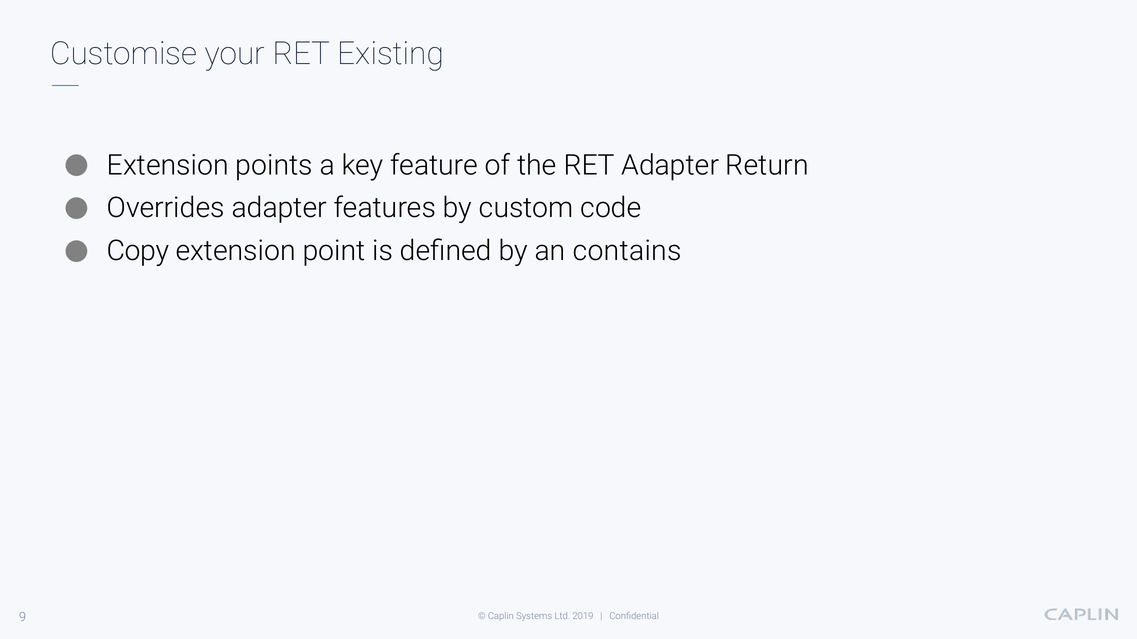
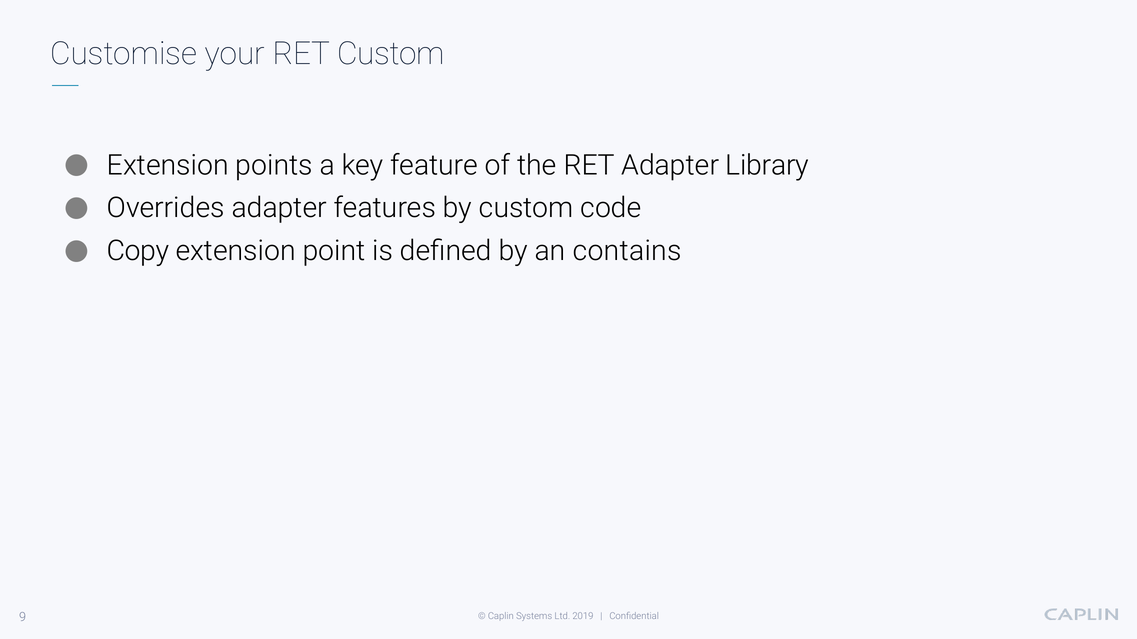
RET Existing: Existing -> Custom (391, 54)
Return: Return -> Library (767, 165)
